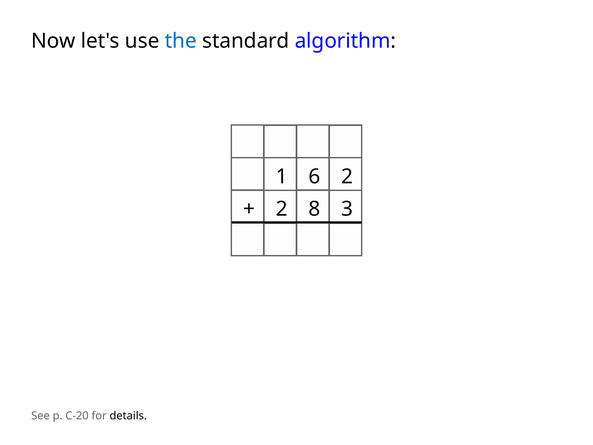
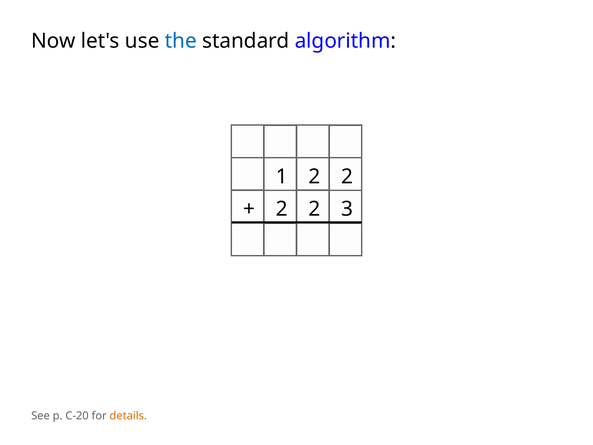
1 6: 6 -> 2 (314, 176)
8: 8 -> 2 (314, 209)
details colour: black -> orange (128, 416)
